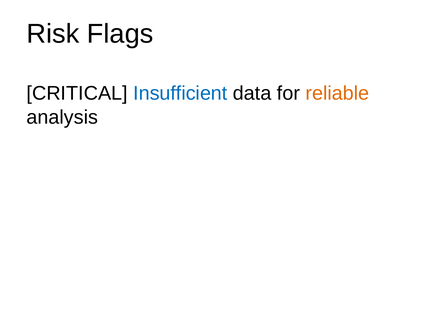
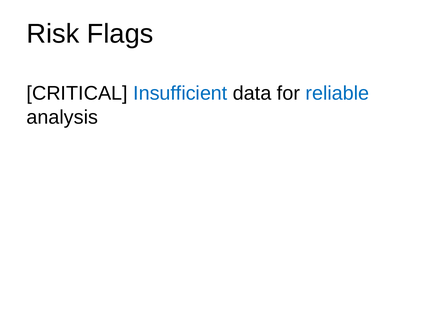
reliable colour: orange -> blue (337, 93)
